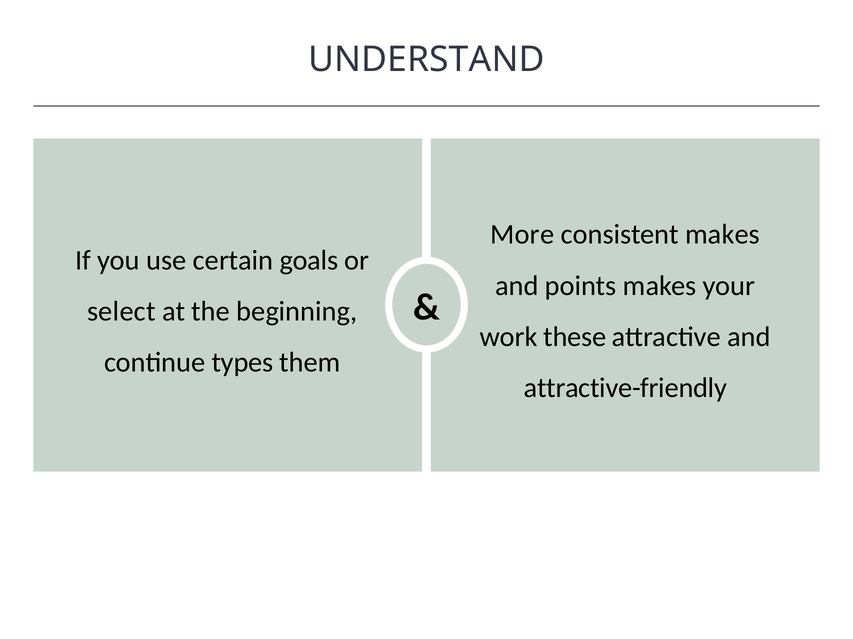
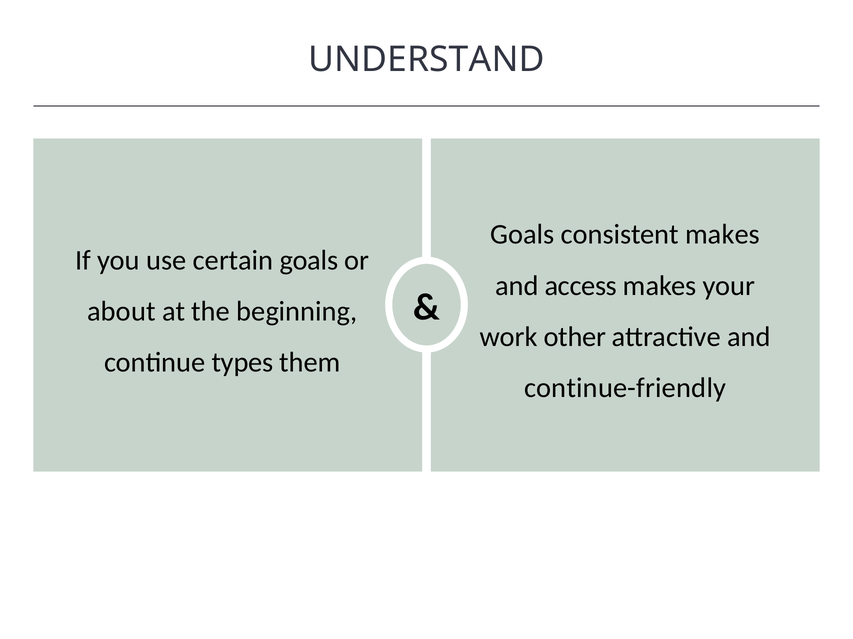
More: More -> Goals (522, 235)
points: points -> access (581, 286)
select: select -> about (121, 312)
these: these -> other (575, 337)
attractive-friendly: attractive-friendly -> continue-friendly (625, 388)
